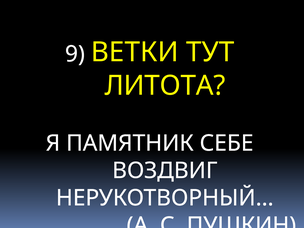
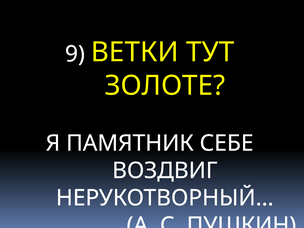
ЛИТОТА: ЛИТОТА -> ЗОЛОТЕ (165, 86)
